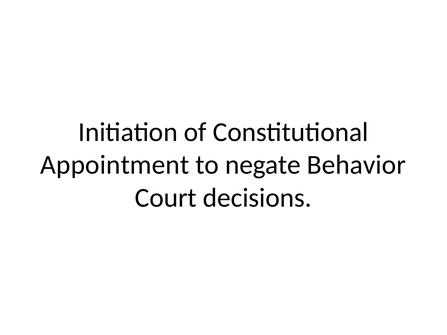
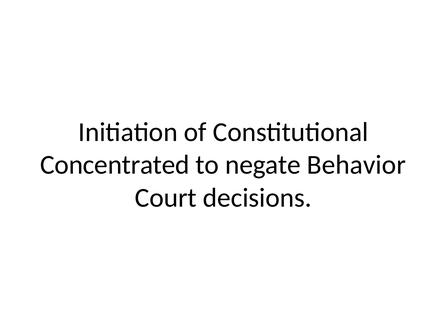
Appointment: Appointment -> Concentrated (115, 165)
